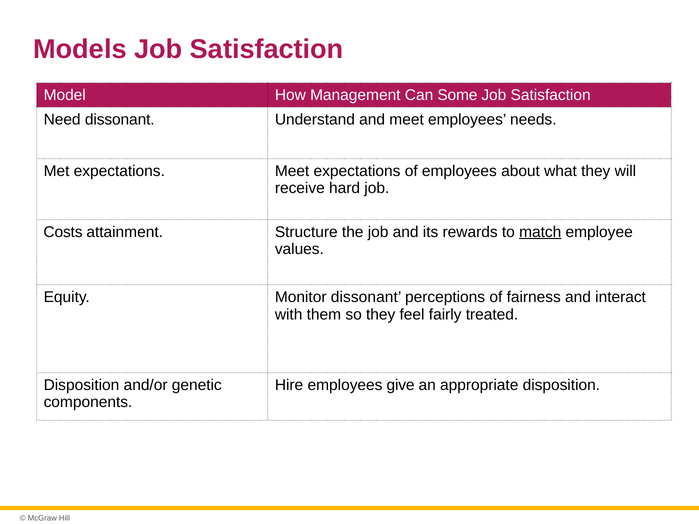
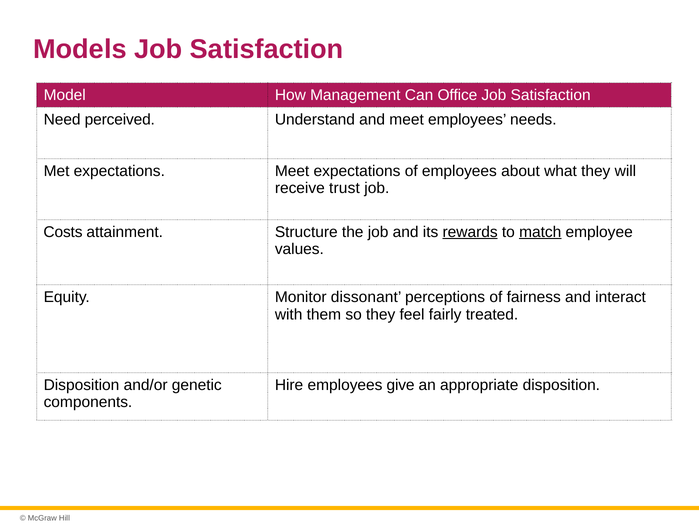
Some: Some -> Office (457, 95)
Need dissonant: dissonant -> perceived (120, 120)
hard: hard -> trust (344, 188)
rewards underline: none -> present (470, 232)
